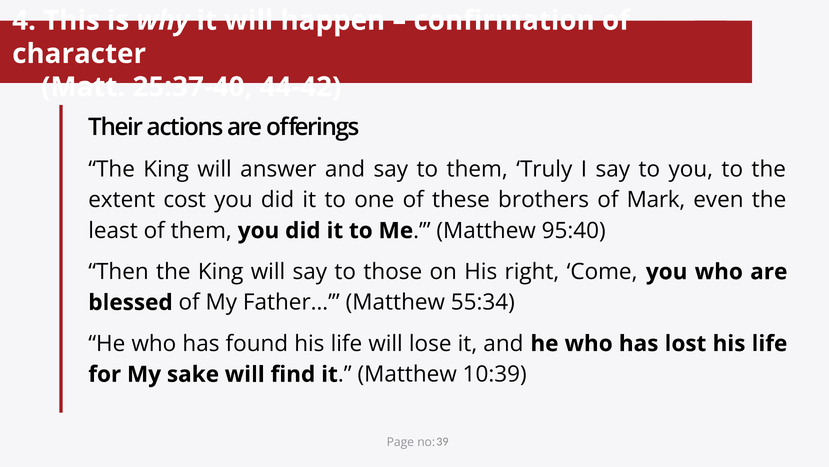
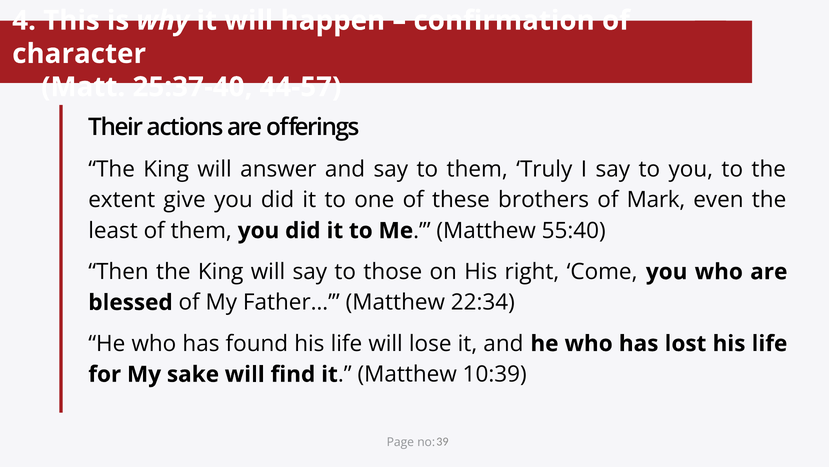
44-42: 44-42 -> 44-57 (301, 87)
cost: cost -> give (185, 200)
95:40: 95:40 -> 55:40 (574, 231)
55:34: 55:34 -> 22:34 (483, 303)
